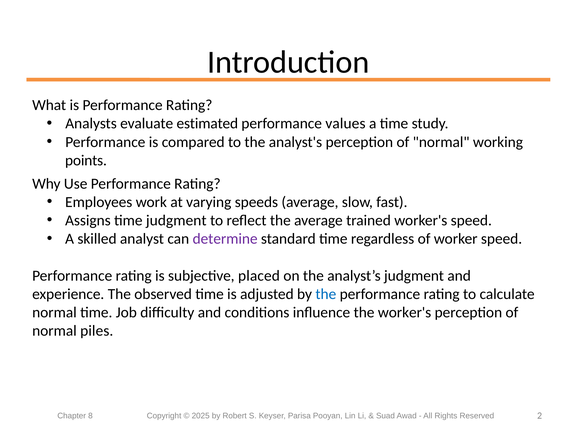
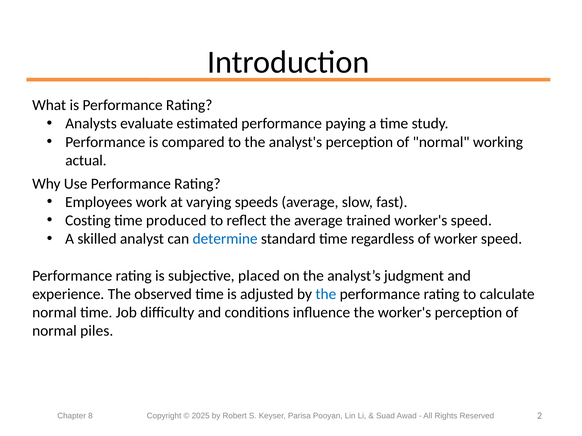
values: values -> paying (346, 124)
points: points -> actual (86, 161)
Assigns: Assigns -> Costing (88, 221)
time judgment: judgment -> produced (176, 221)
determine colour: purple -> blue (225, 239)
